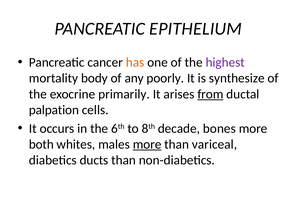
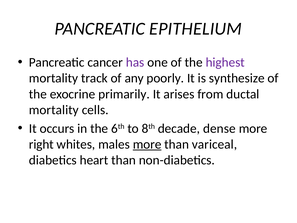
has colour: orange -> purple (135, 62)
body: body -> track (94, 78)
from underline: present -> none (210, 94)
palpation: palpation -> mortality (54, 110)
bones: bones -> dense (219, 128)
both: both -> right (41, 144)
ducts: ducts -> heart (94, 160)
